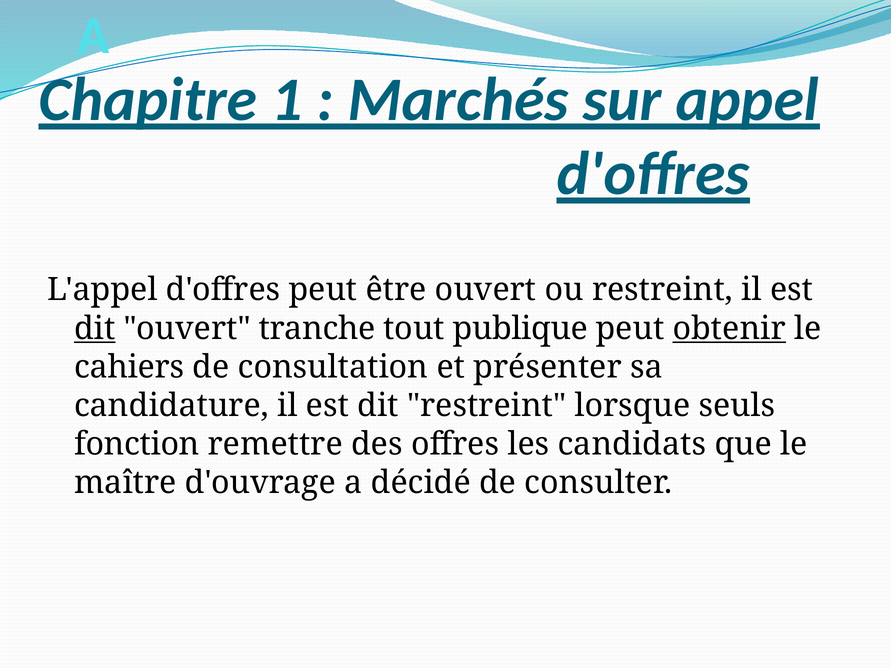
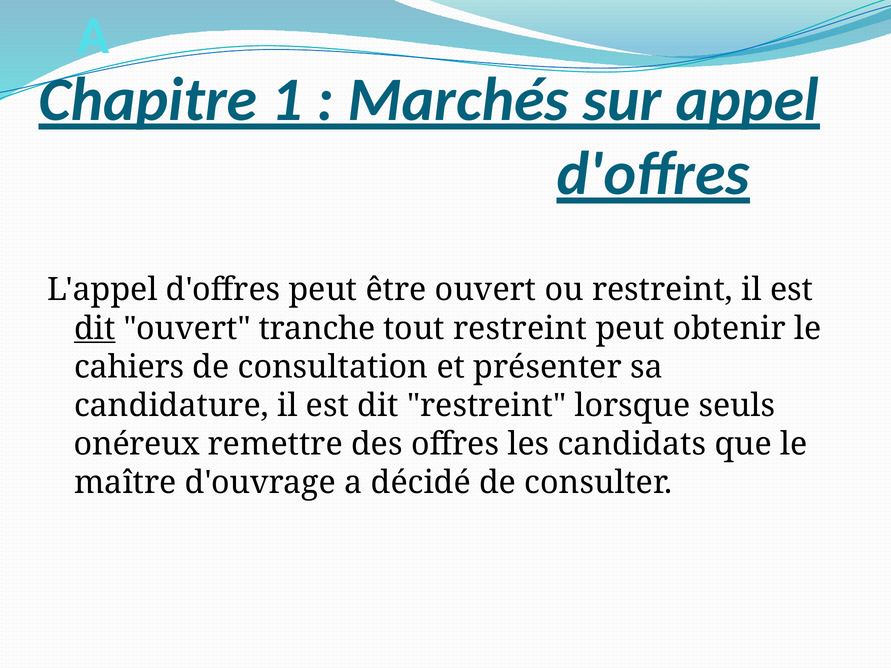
tout publique: publique -> restreint (520, 329)
obtenir underline: present -> none (729, 329)
fonction: fonction -> onéreux (137, 444)
